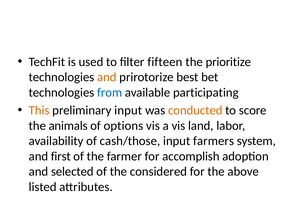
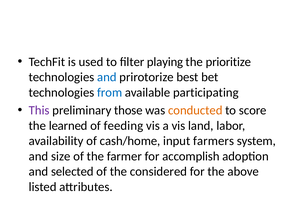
fifteen: fifteen -> playing (165, 62)
and colour: orange -> blue (107, 77)
This colour: orange -> purple (39, 110)
preliminary input: input -> those (128, 110)
animals: animals -> learned (68, 125)
options: options -> feeding (123, 125)
cash/those: cash/those -> cash/home (130, 140)
first: first -> size (61, 156)
